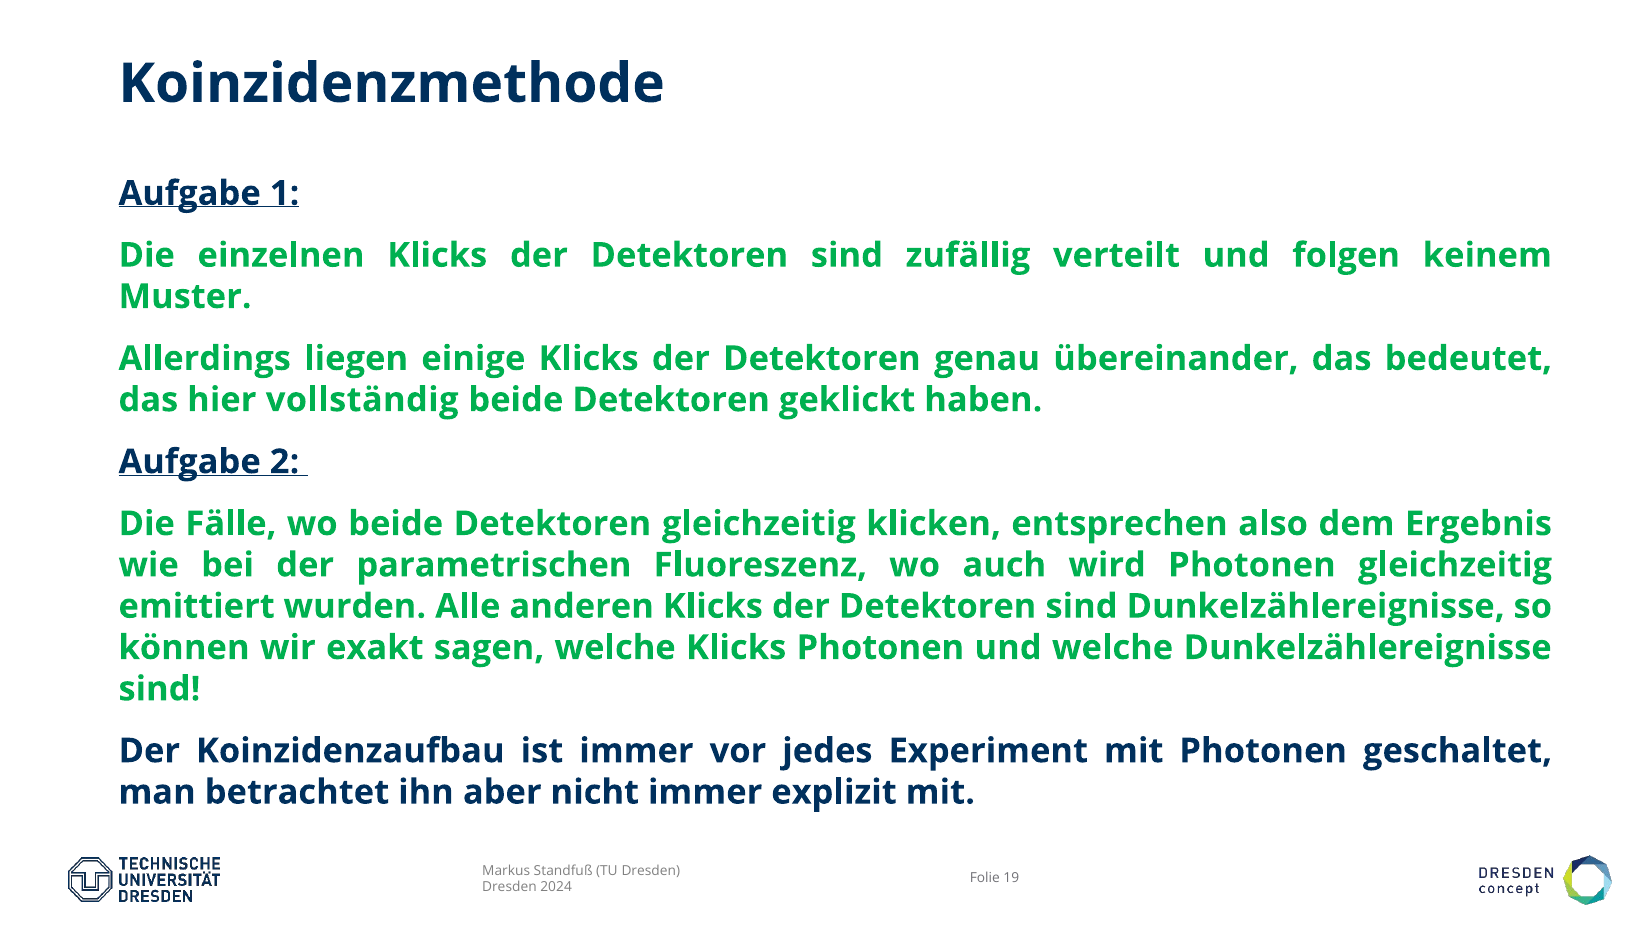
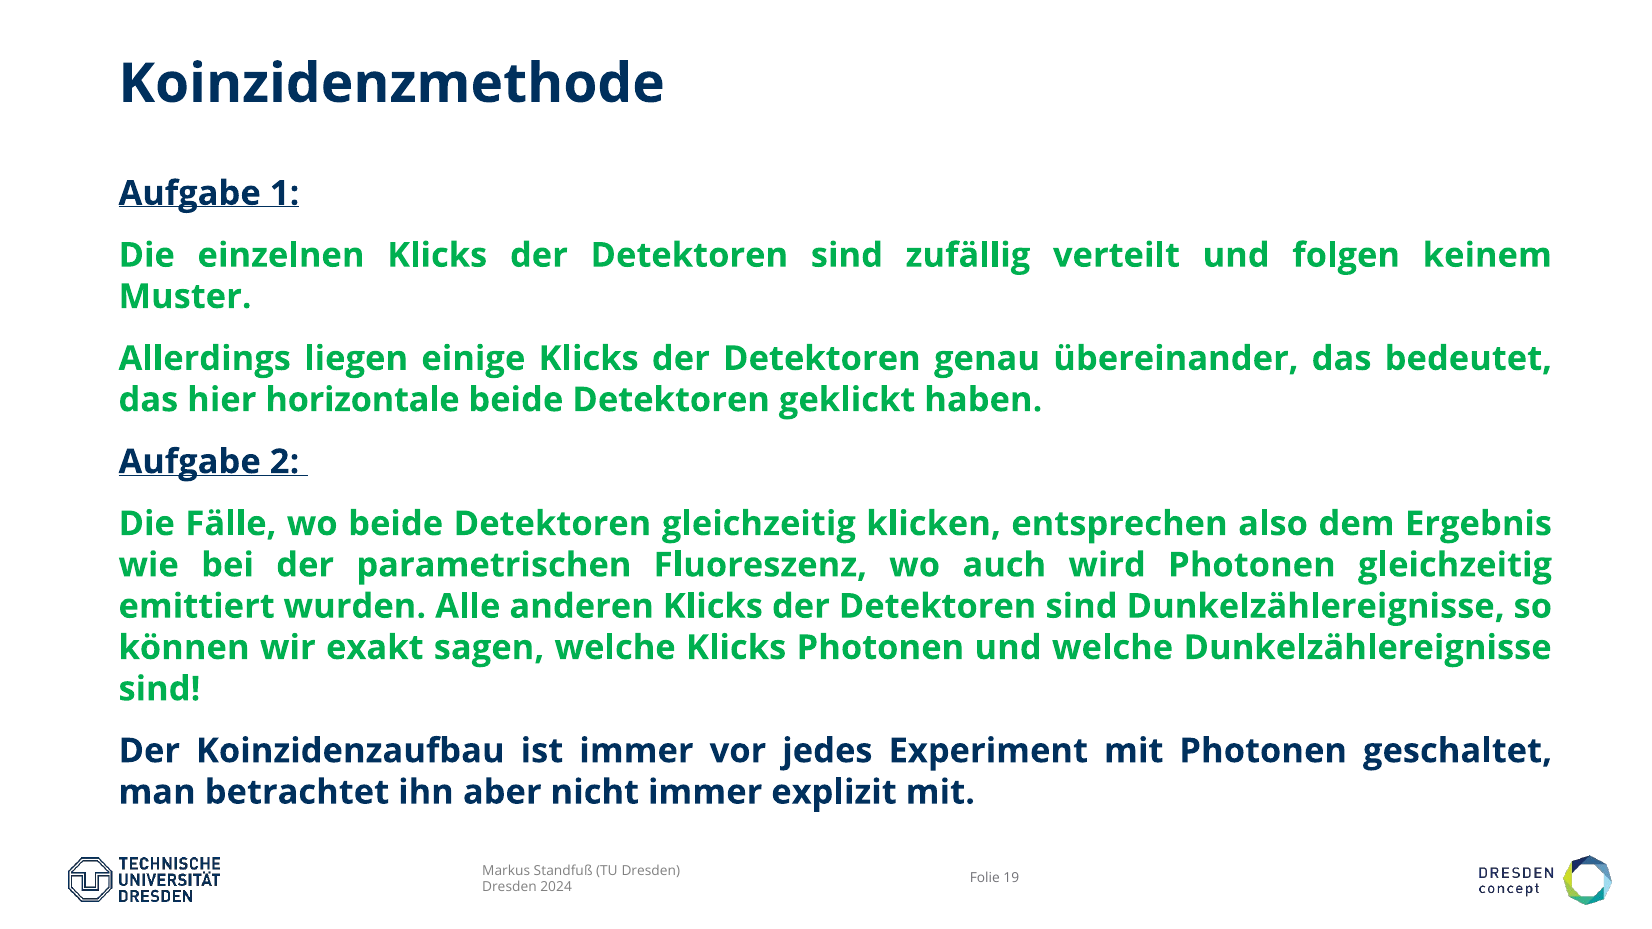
vollständig: vollständig -> horizontale (362, 400)
